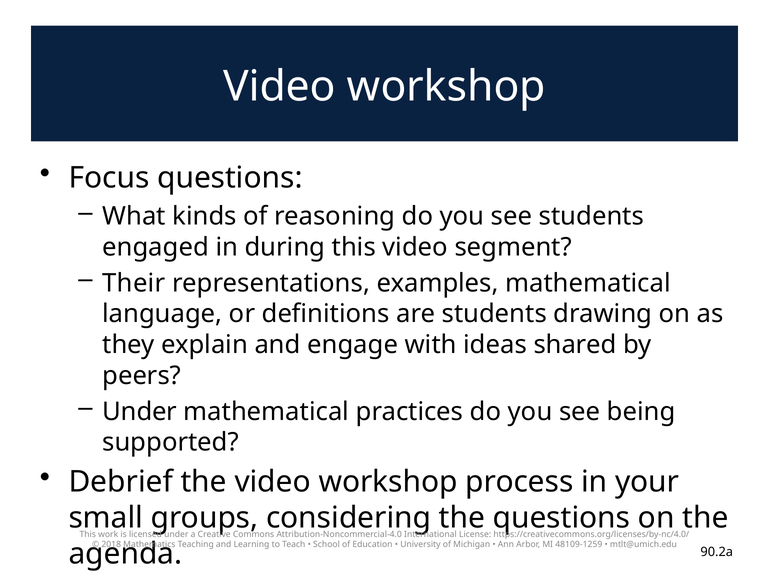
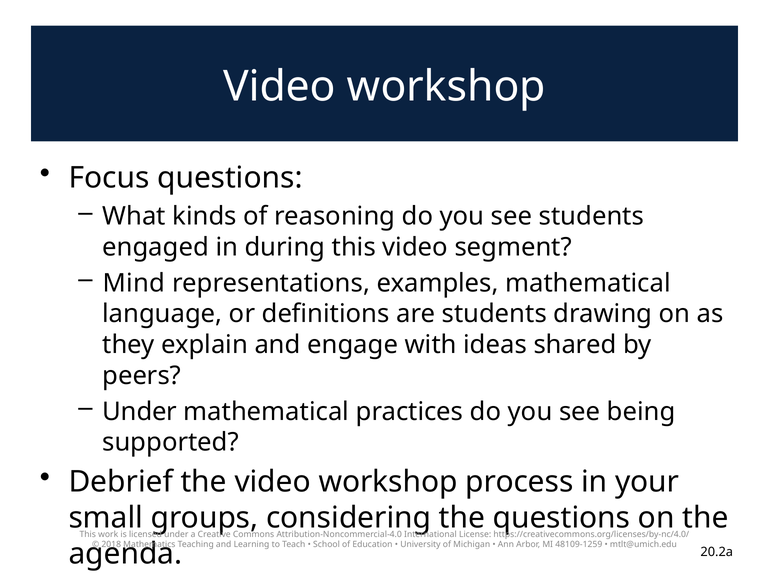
Their: Their -> Mind (134, 283)
90.2a: 90.2a -> 20.2a (717, 551)
